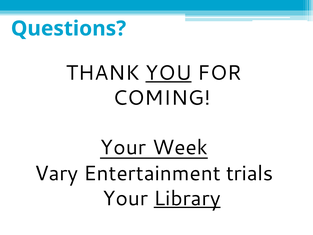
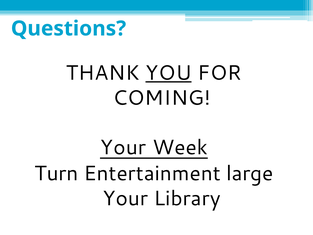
Vary: Vary -> Turn (56, 173)
trials: trials -> large (250, 173)
Library underline: present -> none (187, 198)
